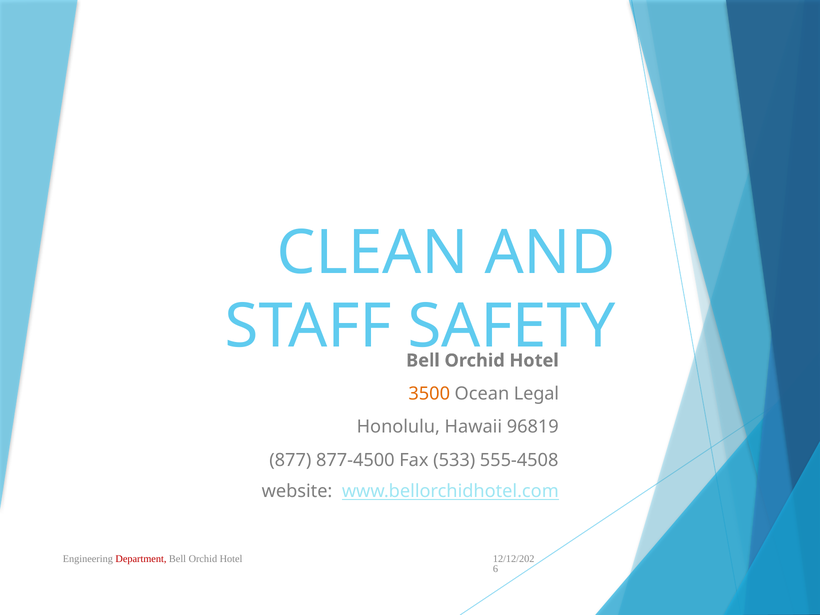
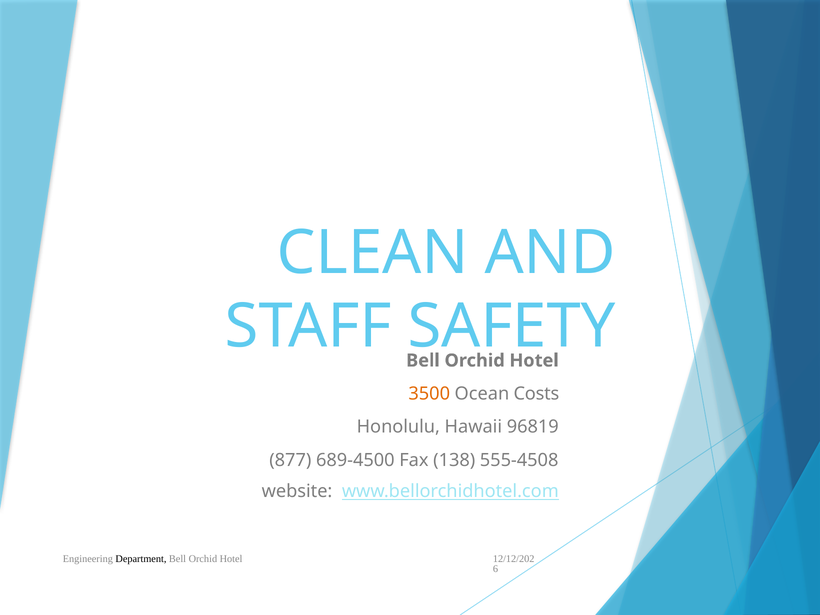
Legal: Legal -> Costs (536, 394)
877-4500: 877-4500 -> 689-4500 (355, 460)
533: 533 -> 138 (454, 460)
Department colour: red -> black (141, 559)
